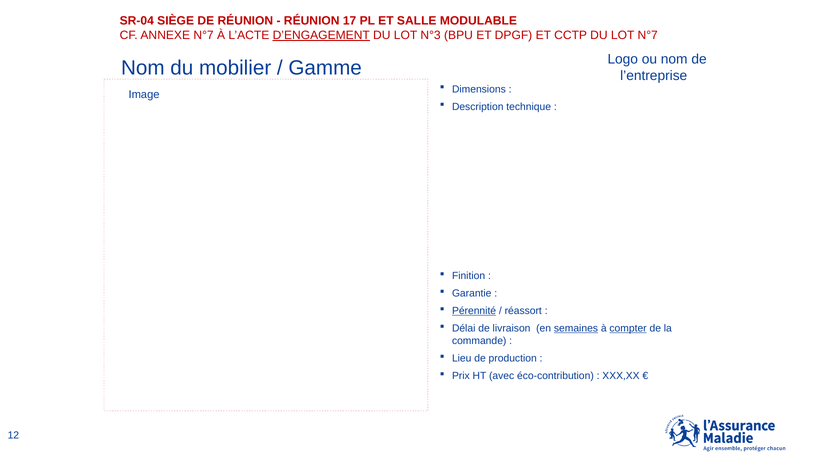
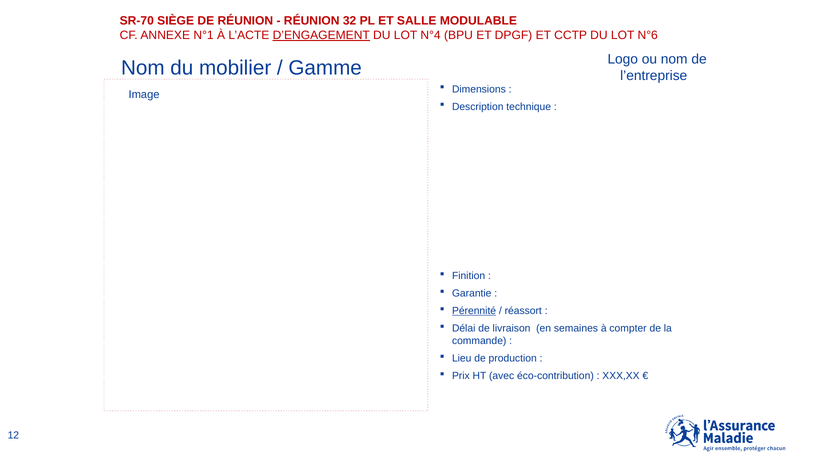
SR-04: SR-04 -> SR-70 (137, 21)
17: 17 -> 32 (350, 21)
ANNEXE N°7: N°7 -> N°1 (204, 35)
N°3: N°3 -> N°4 (431, 35)
LOT N°7: N°7 -> N°6 (648, 35)
semaines underline: present -> none (576, 329)
compter underline: present -> none (628, 329)
